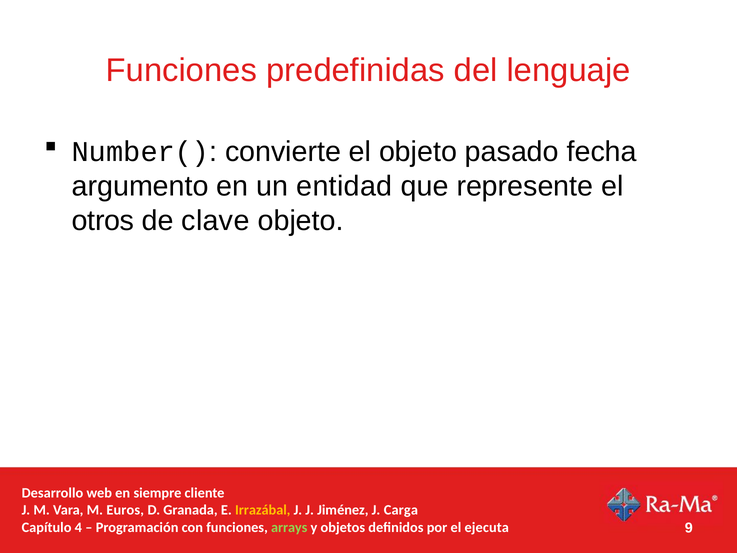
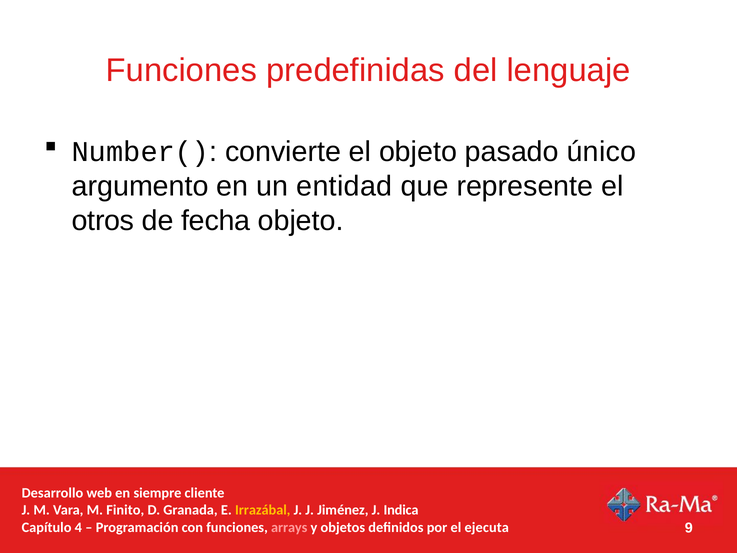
fecha: fecha -> único (602, 152)
clave: clave -> fecha (216, 221)
Euros: Euros -> Finito (125, 510)
Carga: Carga -> Indica (401, 510)
arrays colour: light green -> pink (289, 527)
